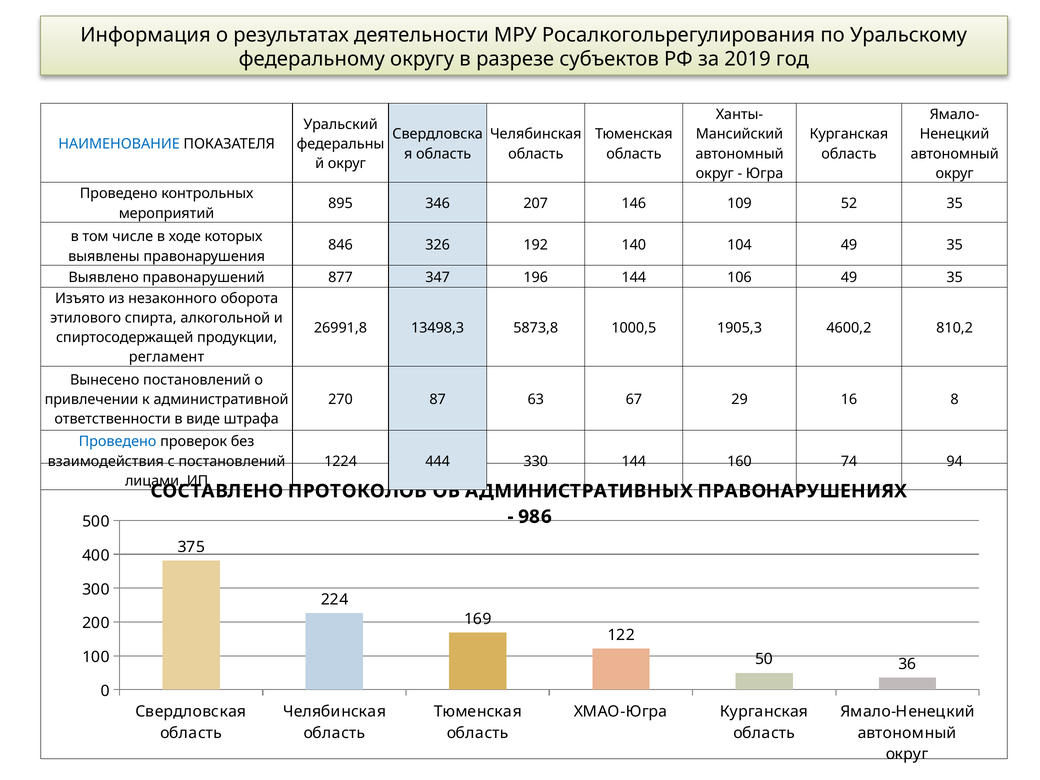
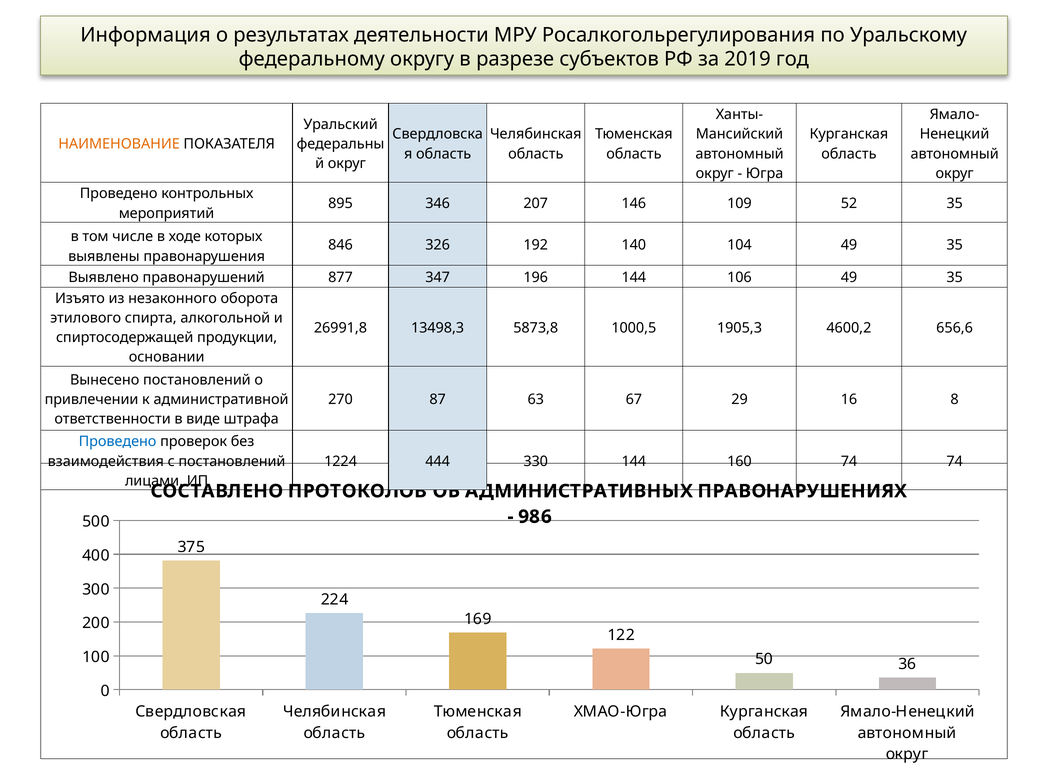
НАИМЕНОВАНИЕ colour: blue -> orange (119, 144)
810,2: 810,2 -> 656,6 (955, 328)
регламент: регламент -> основании (167, 357)
74 94: 94 -> 74 (955, 461)
